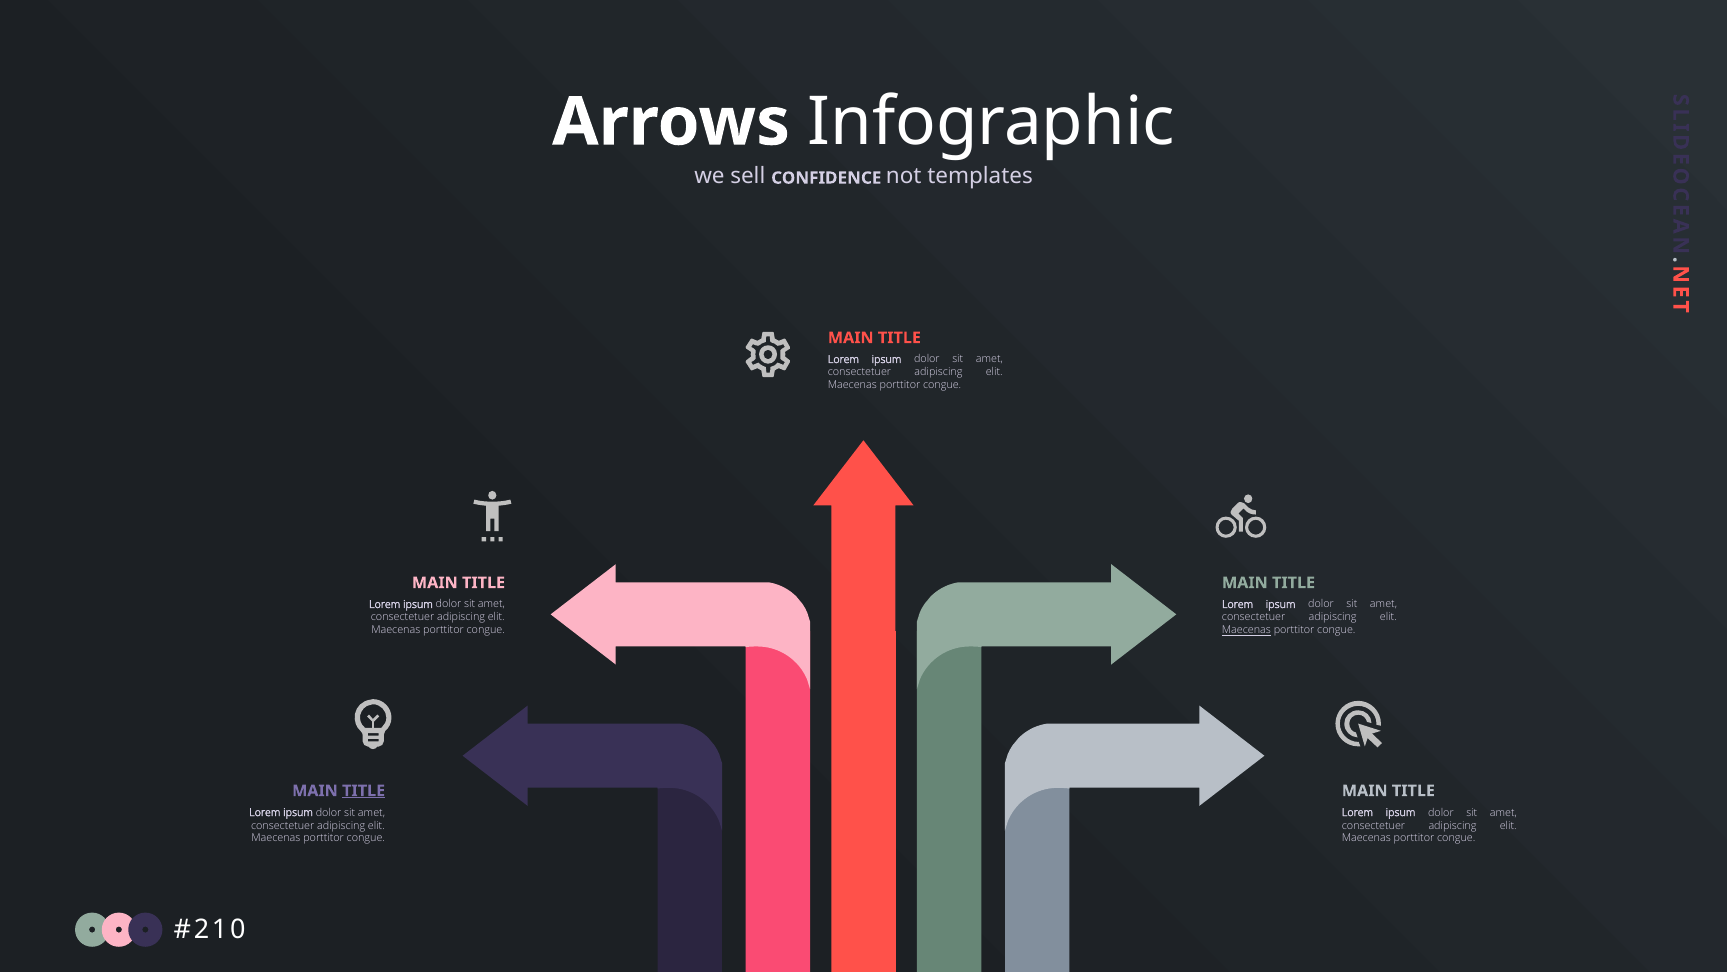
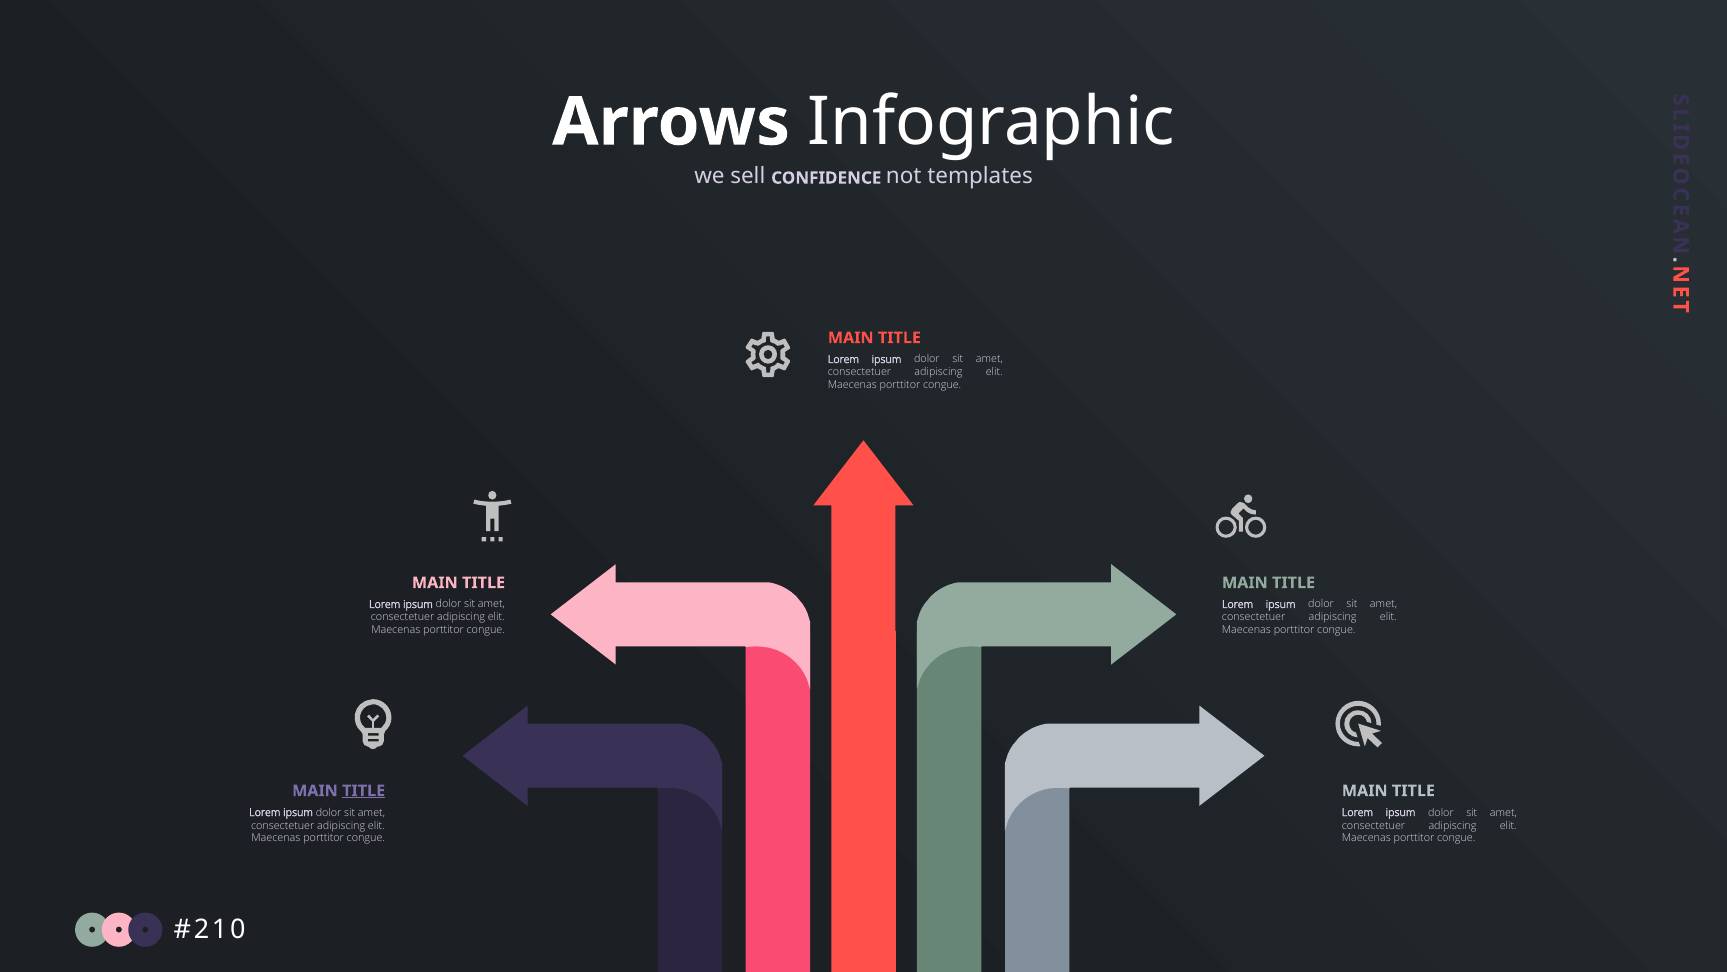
Maecenas underline: present -> none (1246, 630)
